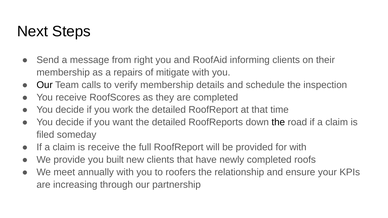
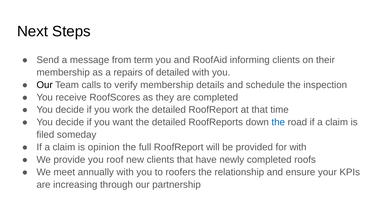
right: right -> term (143, 60)
of mitigate: mitigate -> detailed (173, 72)
the colour: black -> blue (278, 122)
is receive: receive -> opinion (104, 147)
built: built -> roof (115, 160)
